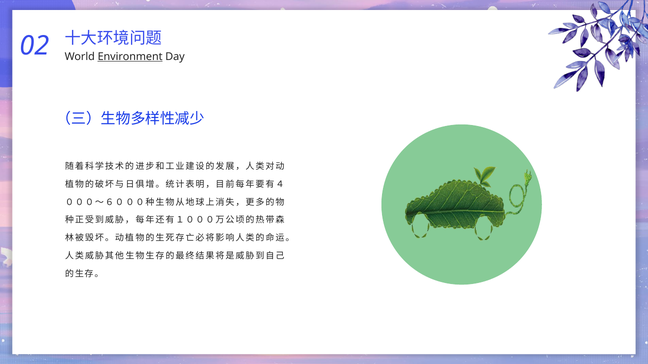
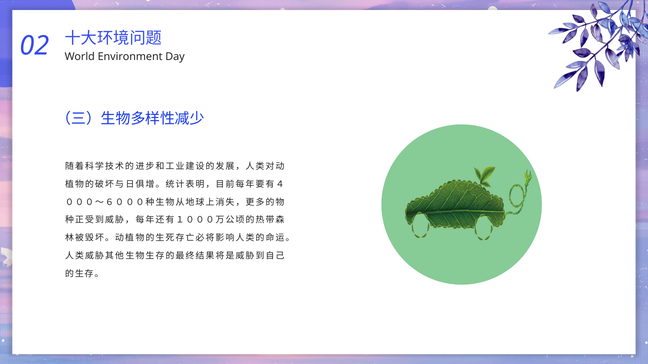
Environment underline: present -> none (130, 57)
